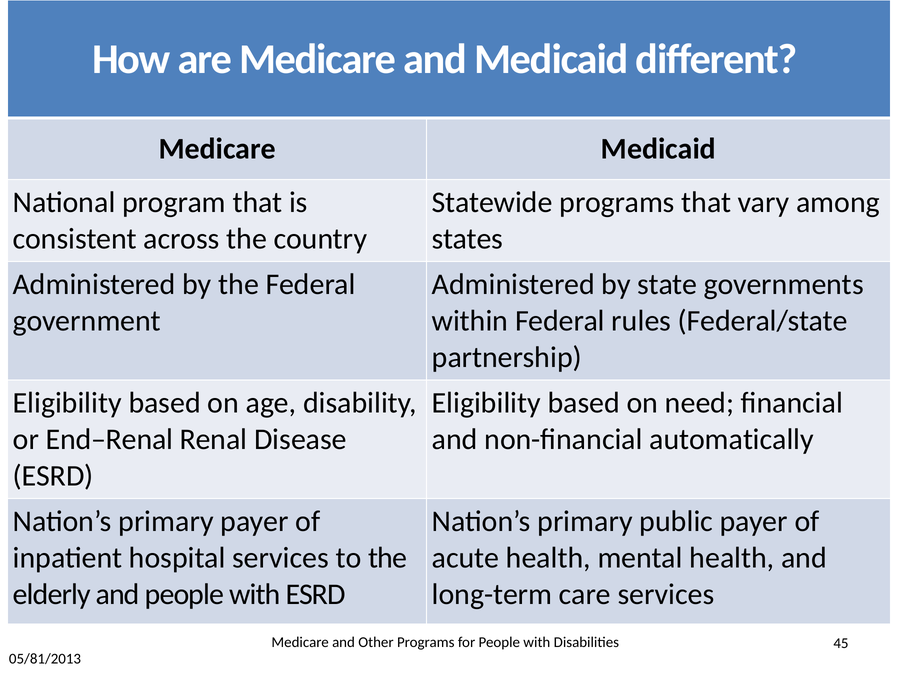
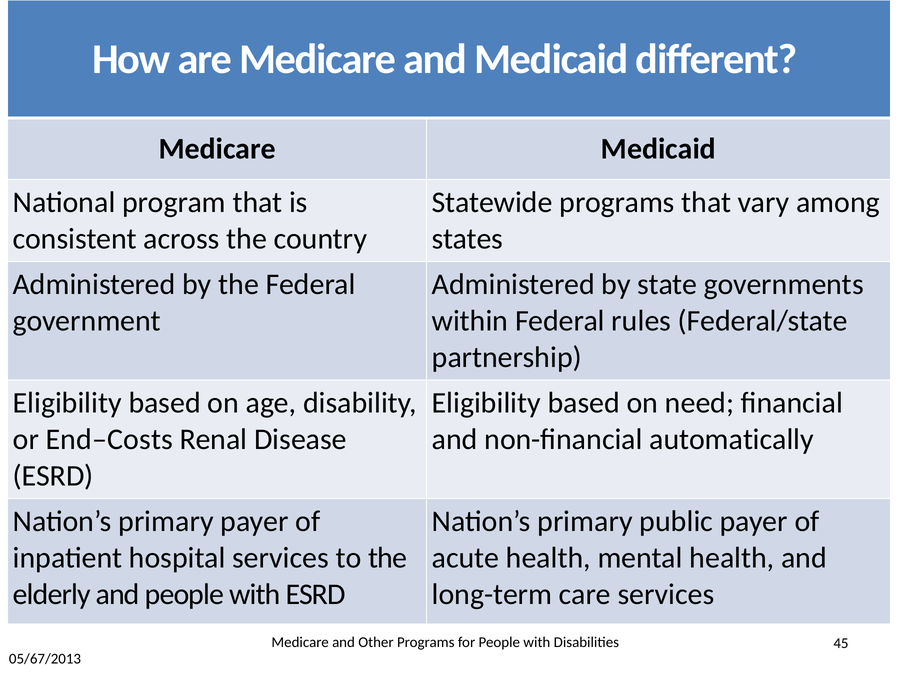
End–Renal: End–Renal -> End–Costs (109, 440)
05/81/2013: 05/81/2013 -> 05/67/2013 (45, 660)
